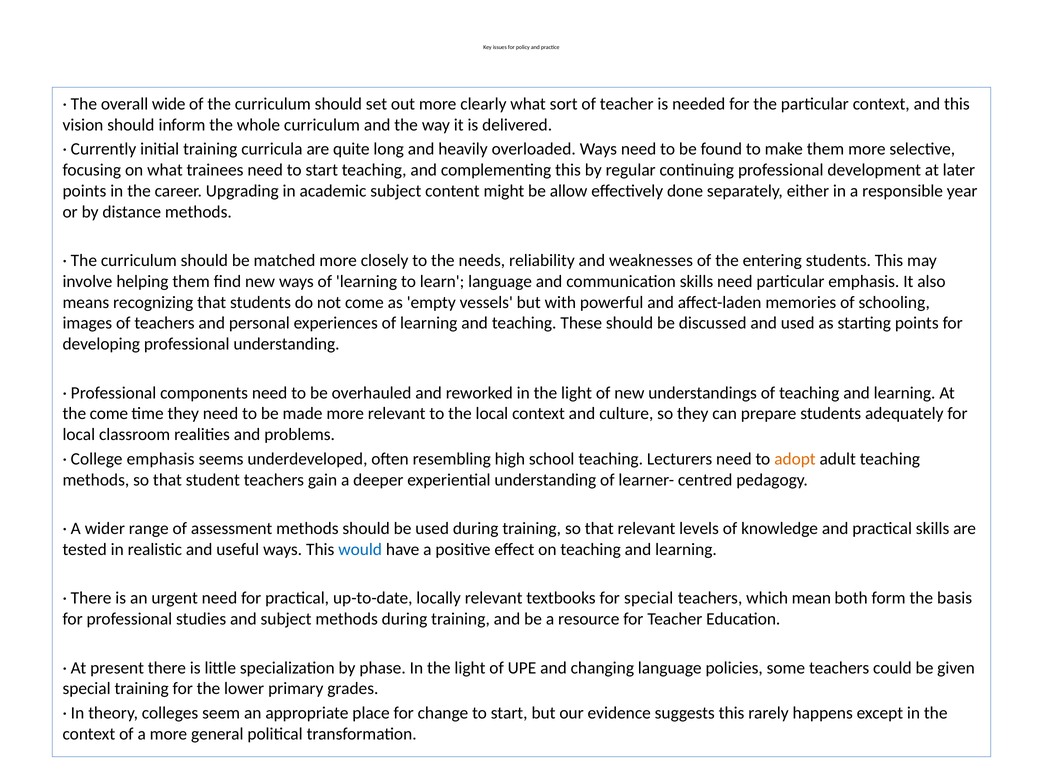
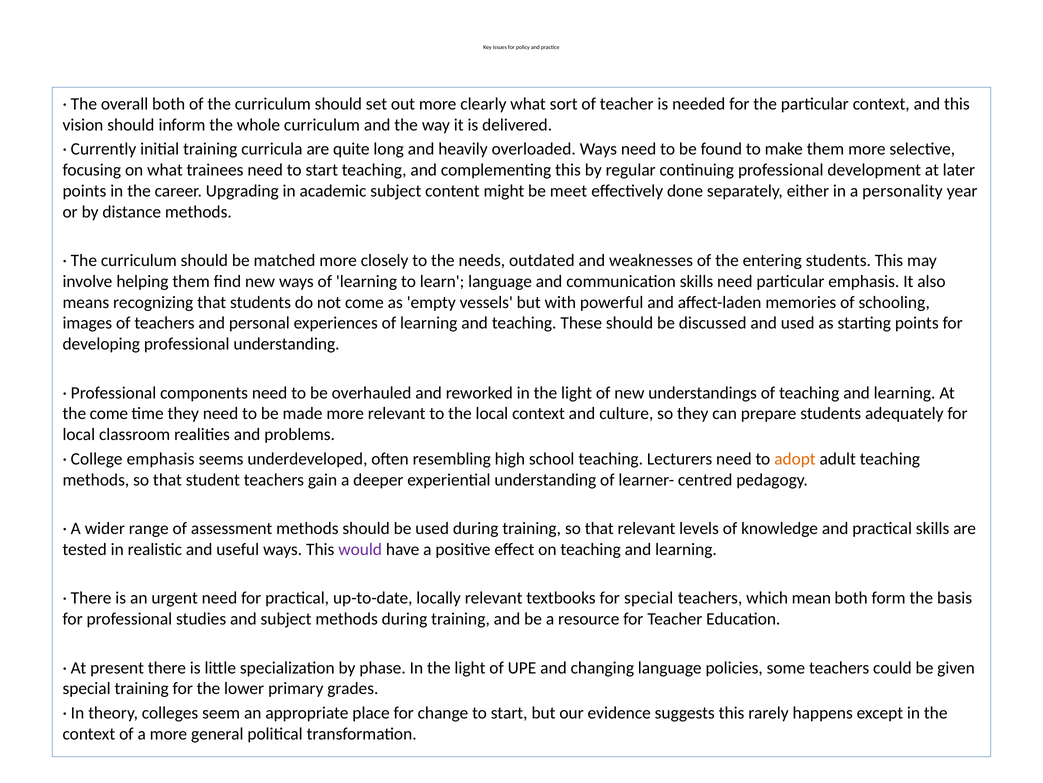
overall wide: wide -> both (169, 104)
allow: allow -> meet (568, 191)
responsible: responsible -> personality (902, 191)
reliability: reliability -> outdated (542, 260)
would colour: blue -> purple (360, 549)
